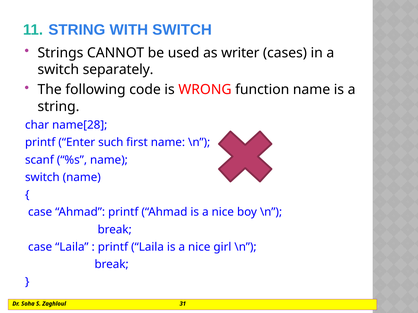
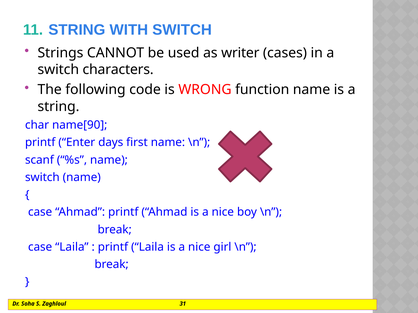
separately: separately -> characters (118, 70)
name[28: name[28 -> name[90 (80, 125)
such: such -> days (111, 143)
